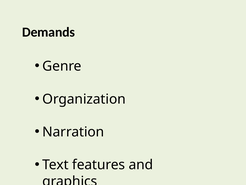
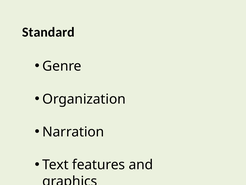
Demands: Demands -> Standard (48, 32)
